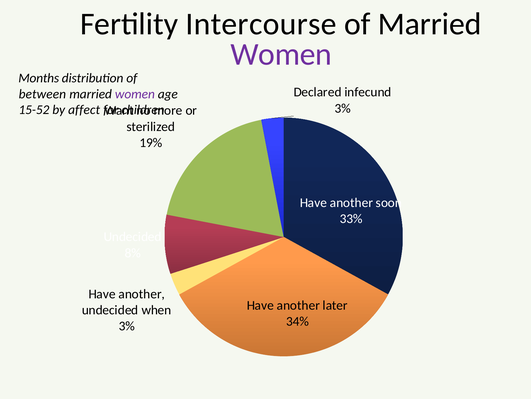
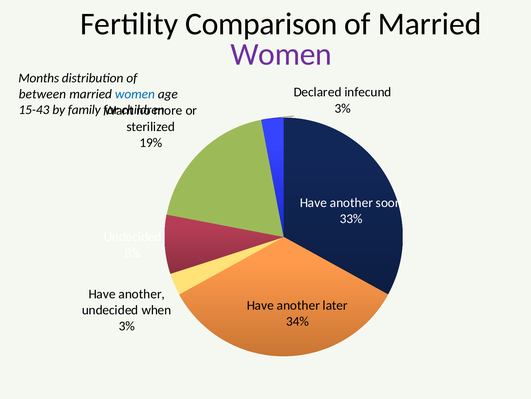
Intercourse: Intercourse -> Comparison (261, 24)
women colour: purple -> blue (135, 94)
15-52: 15-52 -> 15-43 (34, 110)
affect: affect -> family (84, 110)
